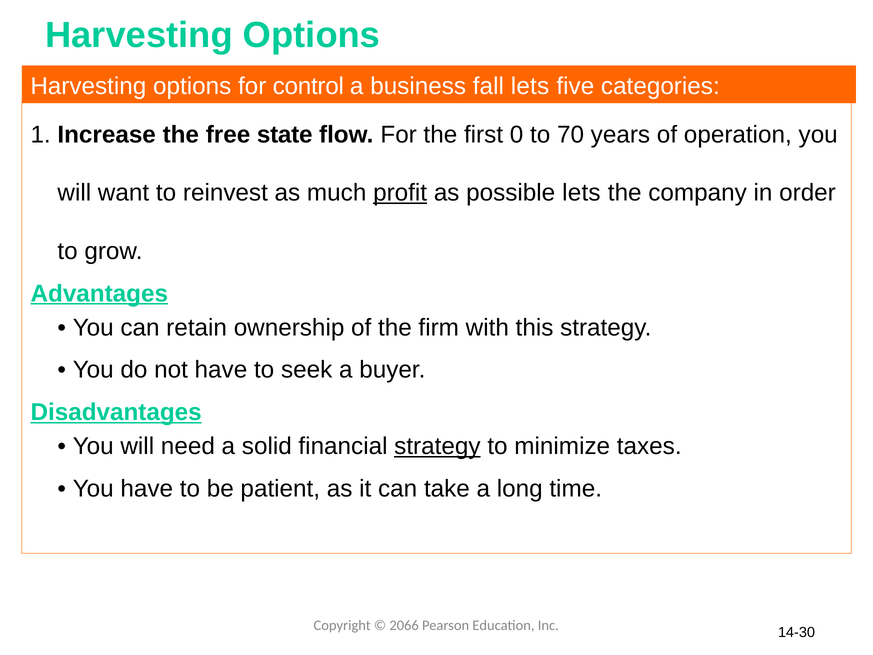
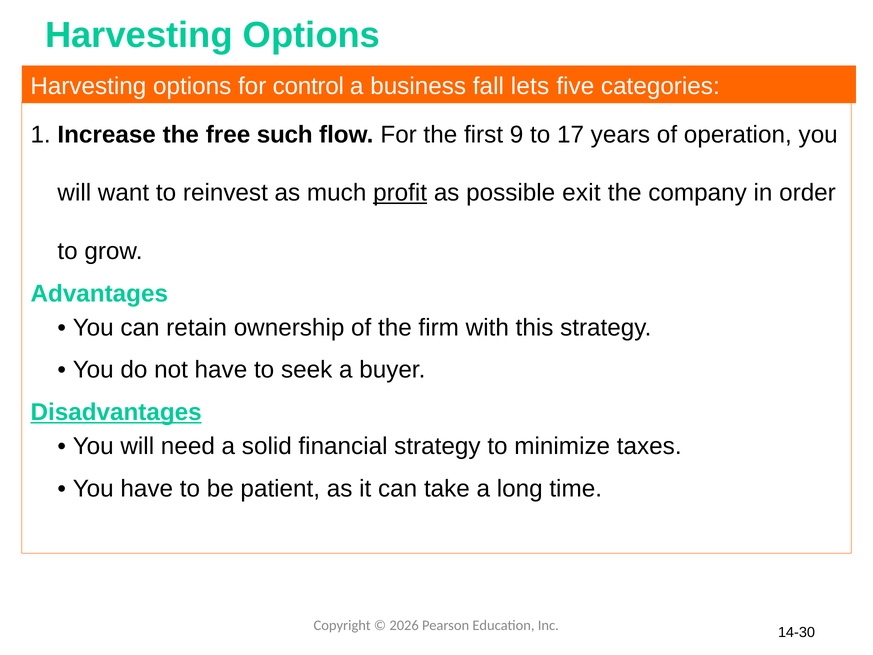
state: state -> such (285, 135)
0: 0 -> 9 (517, 135)
70: 70 -> 17 (571, 135)
possible lets: lets -> exit (581, 193)
Advantages underline: present -> none (99, 293)
strategy underline: present -> none (437, 446)
2066: 2066 -> 2026 (404, 625)
